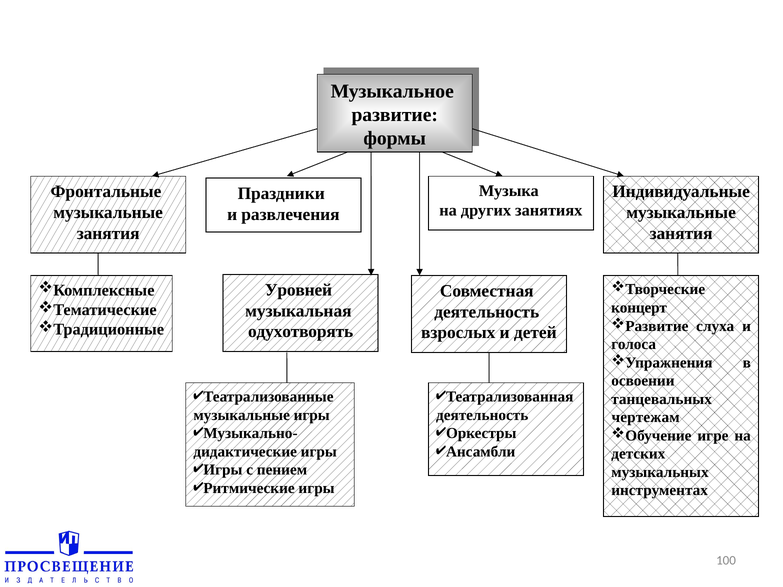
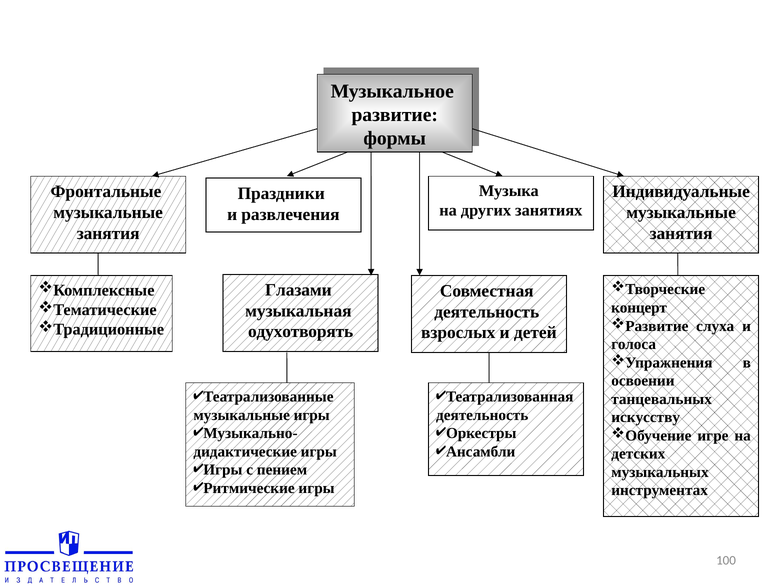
Уровней: Уровней -> Глазами (298, 290)
чертежам: чертежам -> искусству (646, 418)
